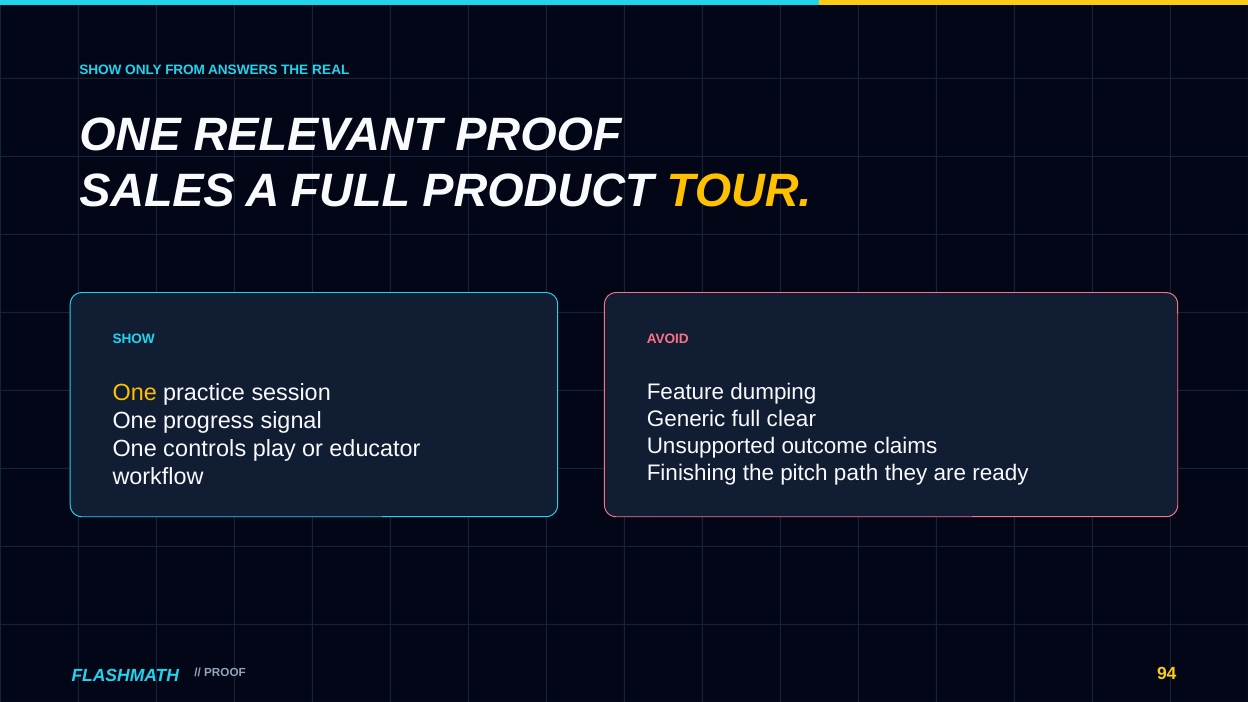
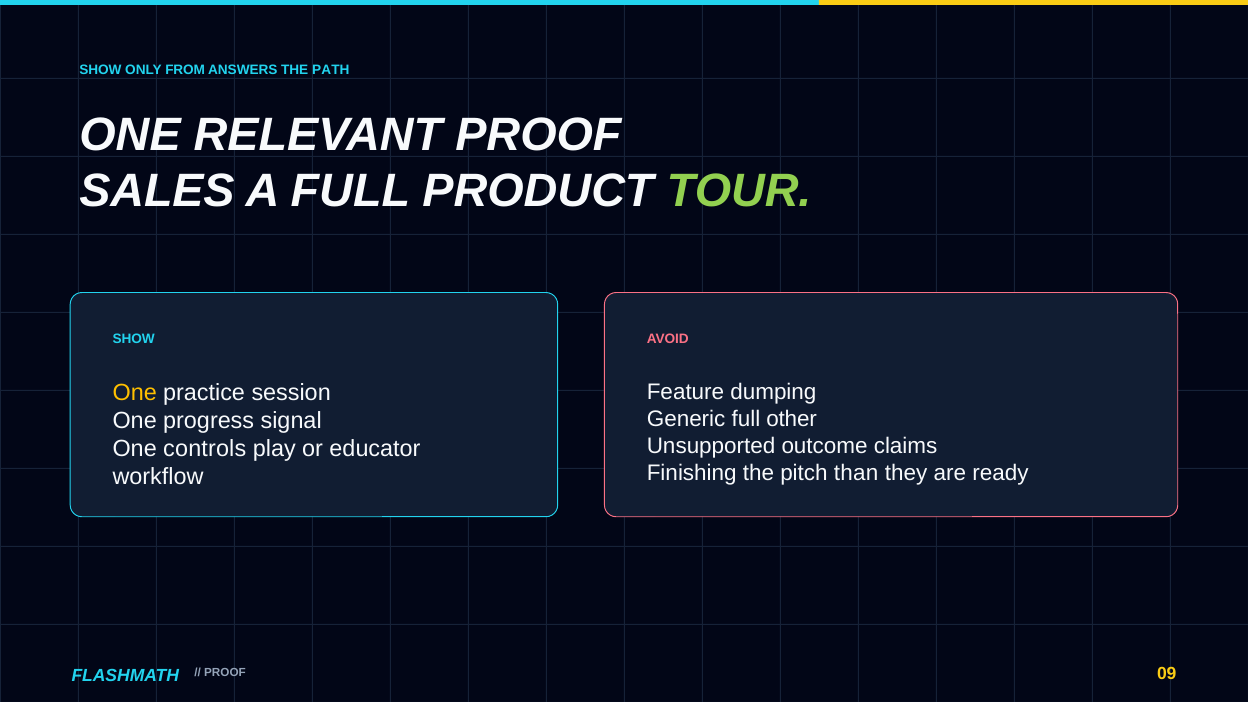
REAL: REAL -> PATH (331, 70)
TOUR colour: yellow -> light green (739, 192)
clear: clear -> other (792, 419)
path: path -> than (856, 473)
94: 94 -> 09 (1167, 674)
